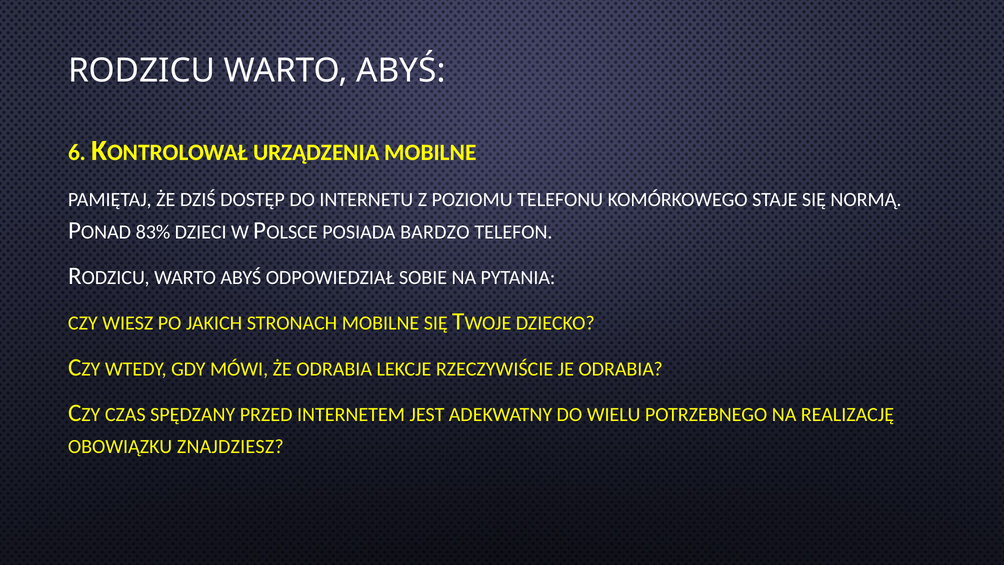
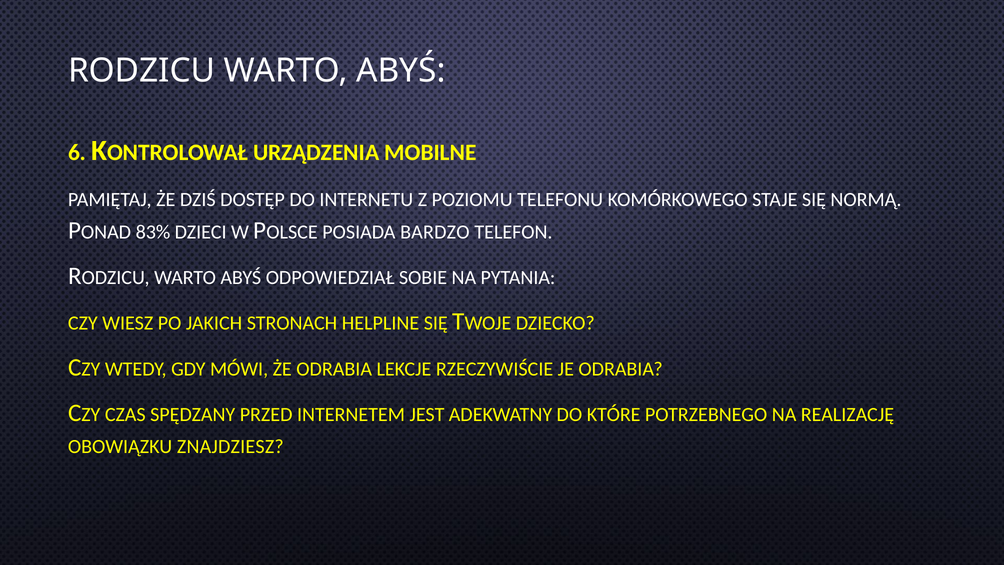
STRONACH MOBILNE: MOBILNE -> HELPLINE (381, 323)
WIELU: WIELU -> KTÓRE (614, 414)
